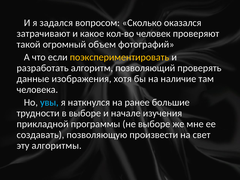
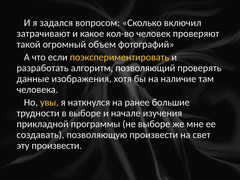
оказался: оказался -> включил (183, 23)
увы colour: light blue -> yellow (49, 102)
эту алгоритмы: алгоритмы -> произвести (57, 146)
